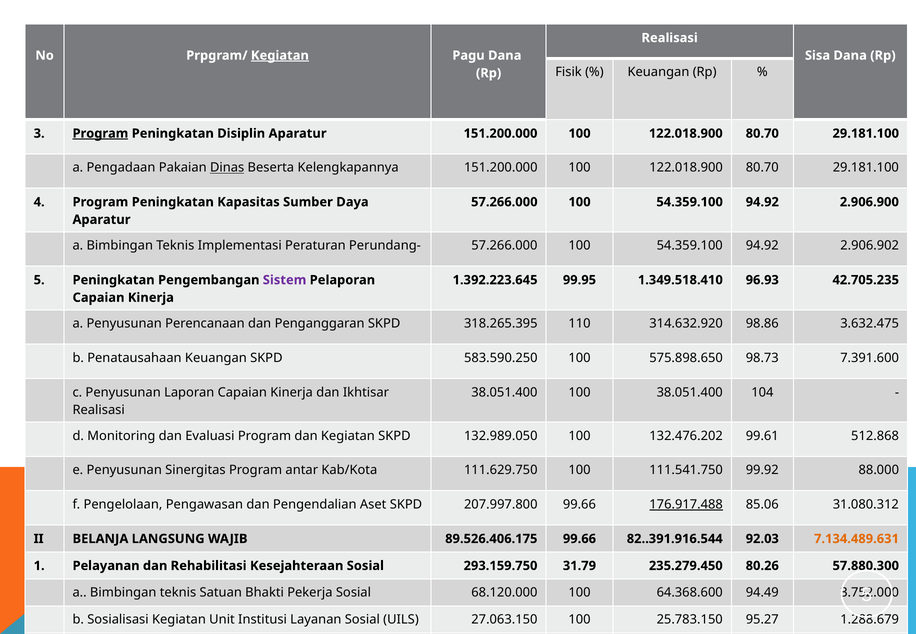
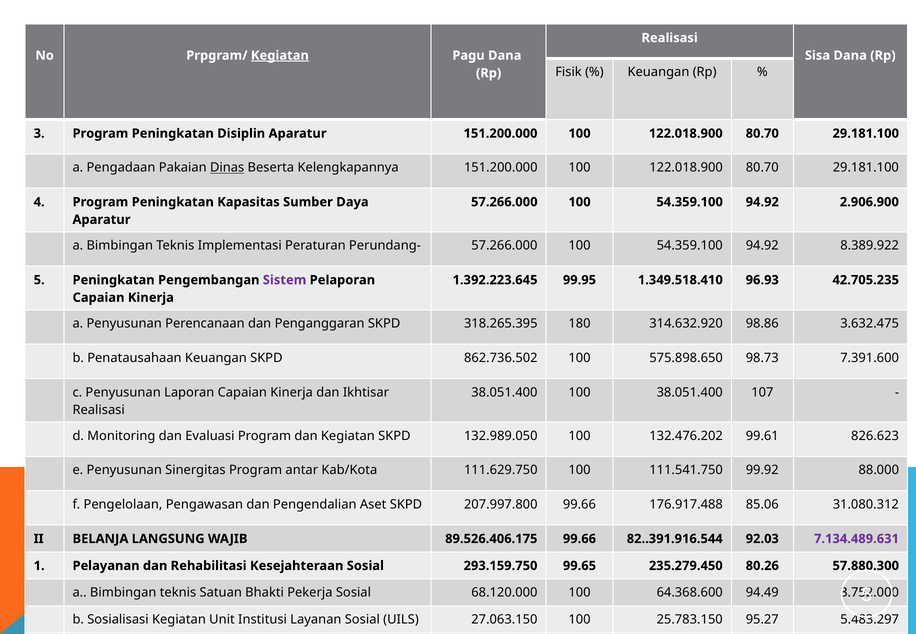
Program underline: present -> none (100, 133)
2.906.902: 2.906.902 -> 8.389.922 (870, 246)
110: 110 -> 180 (580, 324)
583.590.250: 583.590.250 -> 862.736.502 (501, 358)
104: 104 -> 107 (762, 392)
512.868: 512.868 -> 826.623 (875, 436)
176.917.488 underline: present -> none (686, 505)
7.134.489.631 colour: orange -> purple (856, 539)
31.79: 31.79 -> 99.65 (579, 566)
1.288.679: 1.288.679 -> 5.483.297 (870, 620)
